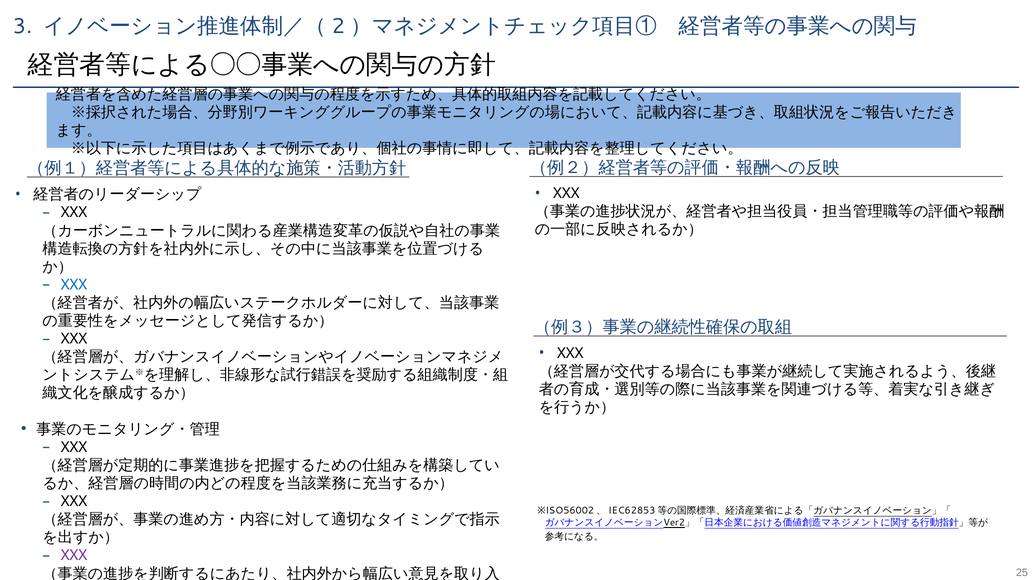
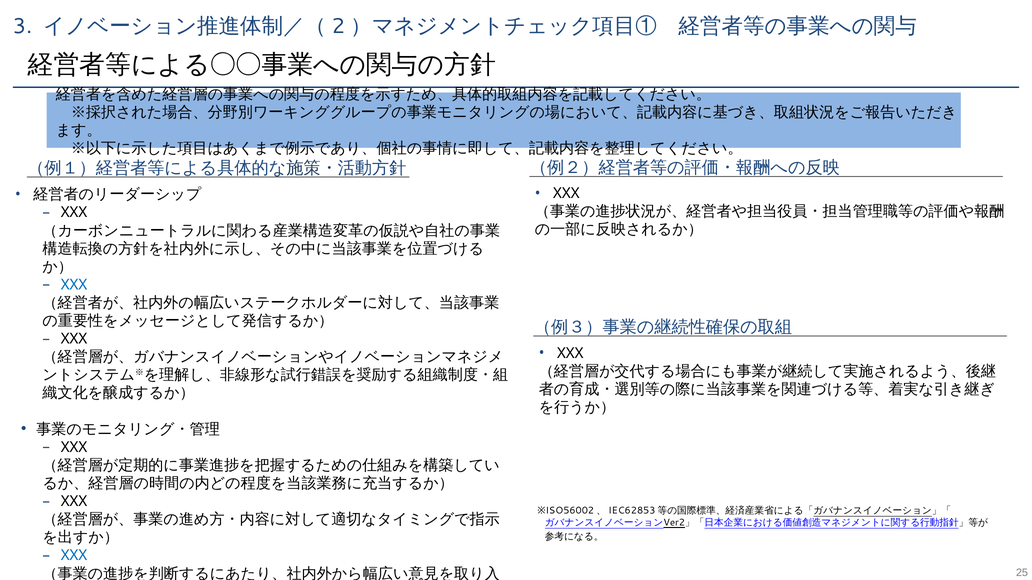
XXX colour: purple -> blue (74, 556)
